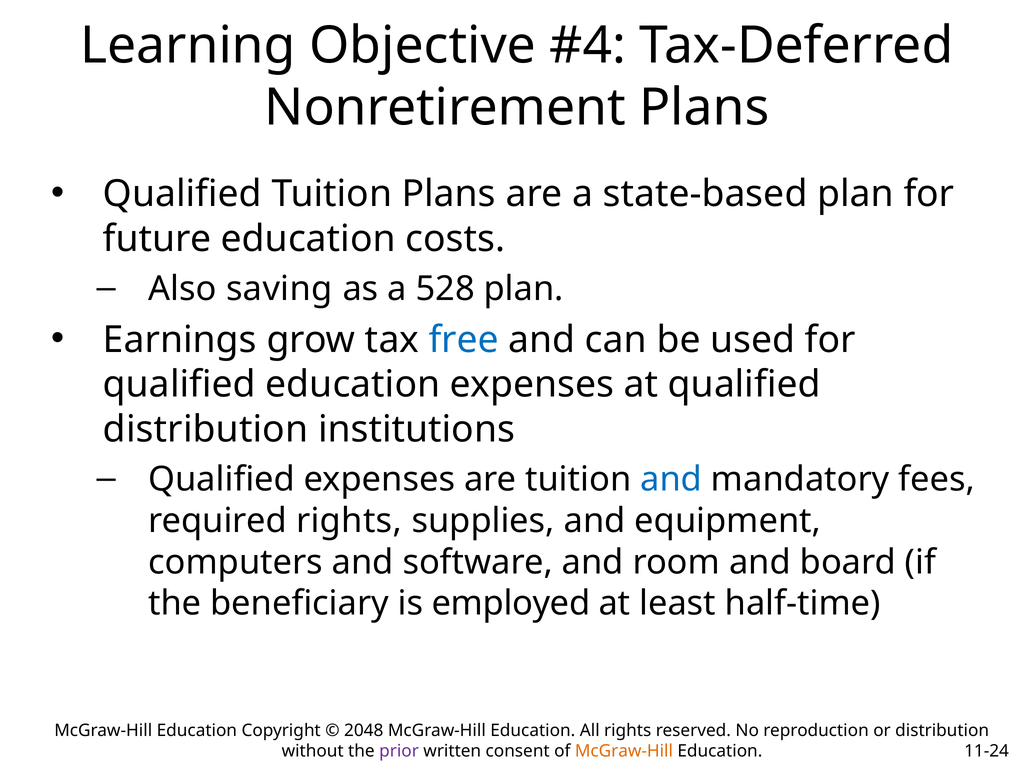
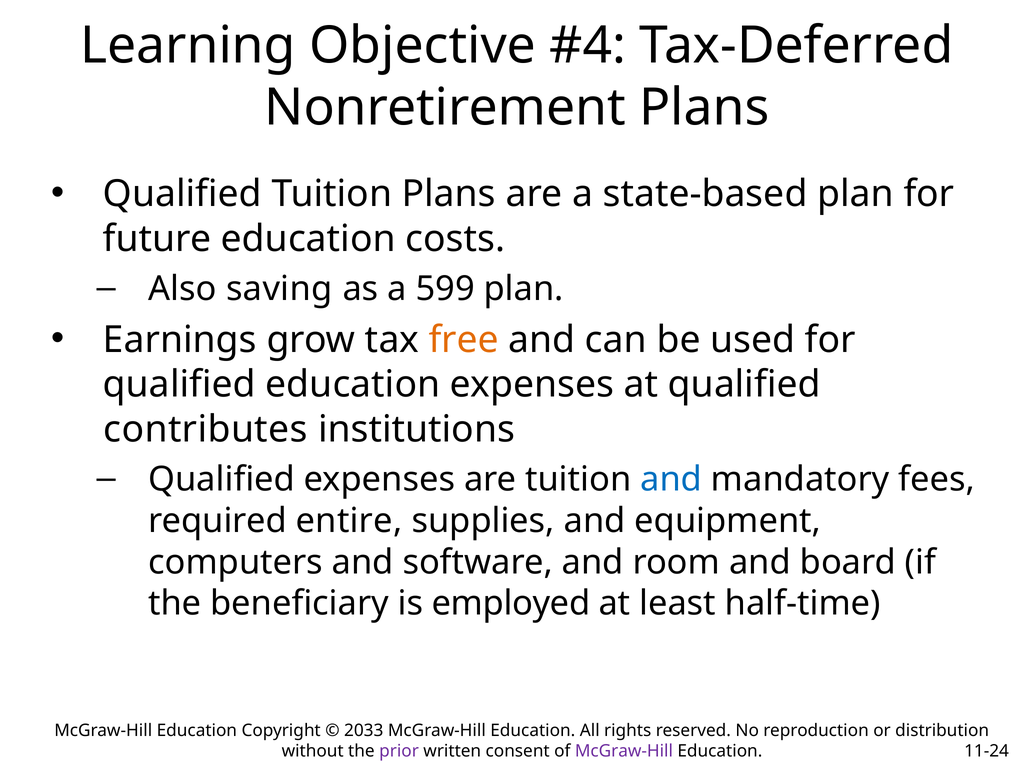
528: 528 -> 599 (445, 289)
free colour: blue -> orange (464, 339)
distribution: distribution -> contributes (206, 429)
required rights: rights -> entire (349, 520)
2048: 2048 -> 2033 (364, 730)
McGraw-Hill colour: orange -> purple (624, 751)
